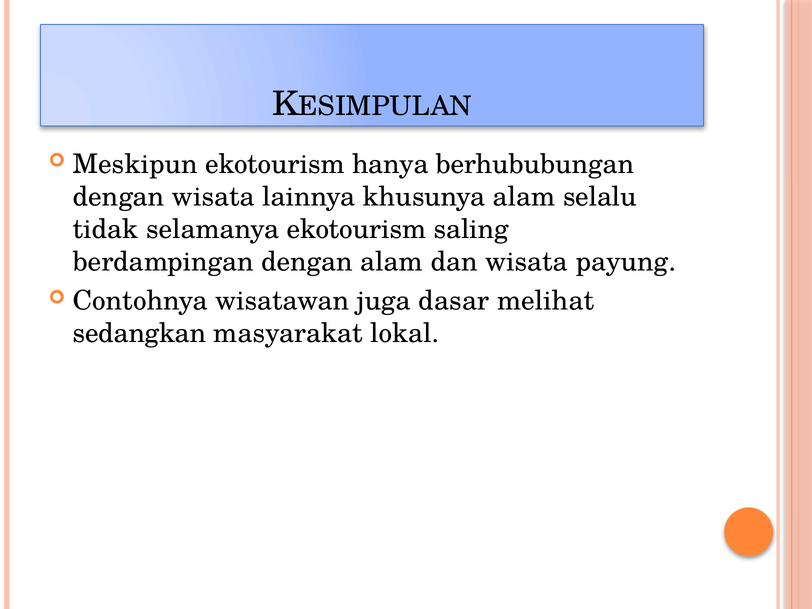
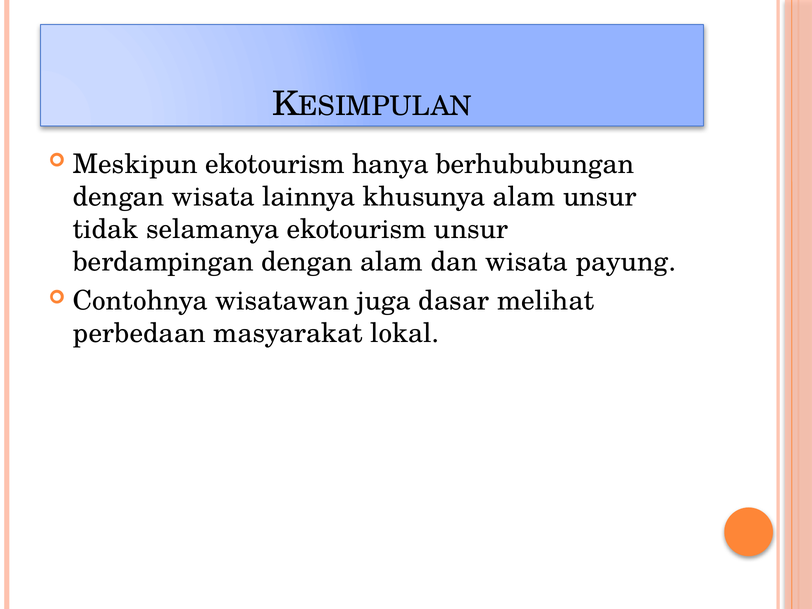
alam selalu: selalu -> unsur (600, 197)
ekotourism saling: saling -> unsur (471, 229)
sedangkan: sedangkan -> perbedaan (139, 333)
